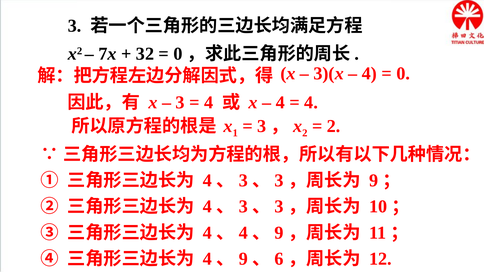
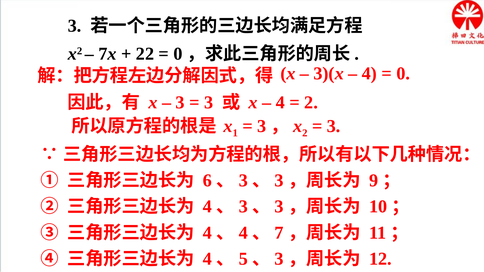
32: 32 -> 22 (145, 54)
4: 4 -> 3 (209, 102)
4: 4 -> 2 (311, 102)
2: 2 -> 3 (334, 126)
4: 4 -> 6 (207, 181)
9: 9 -> 7 (279, 233)
9: 9 -> 5 (243, 259)
6: 6 -> 3 (279, 259)
